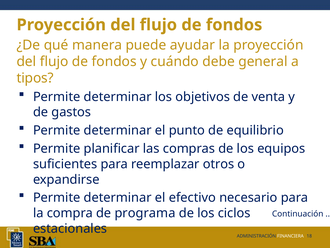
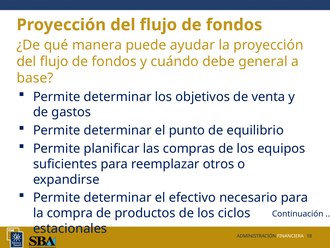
tipos: tipos -> base (35, 78)
programa: programa -> productos (145, 213)
